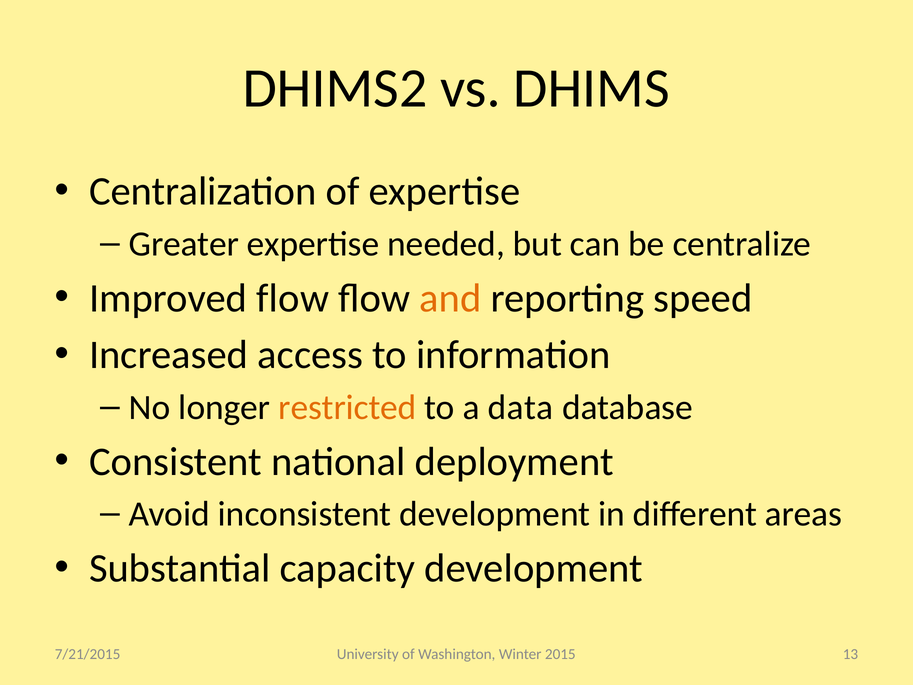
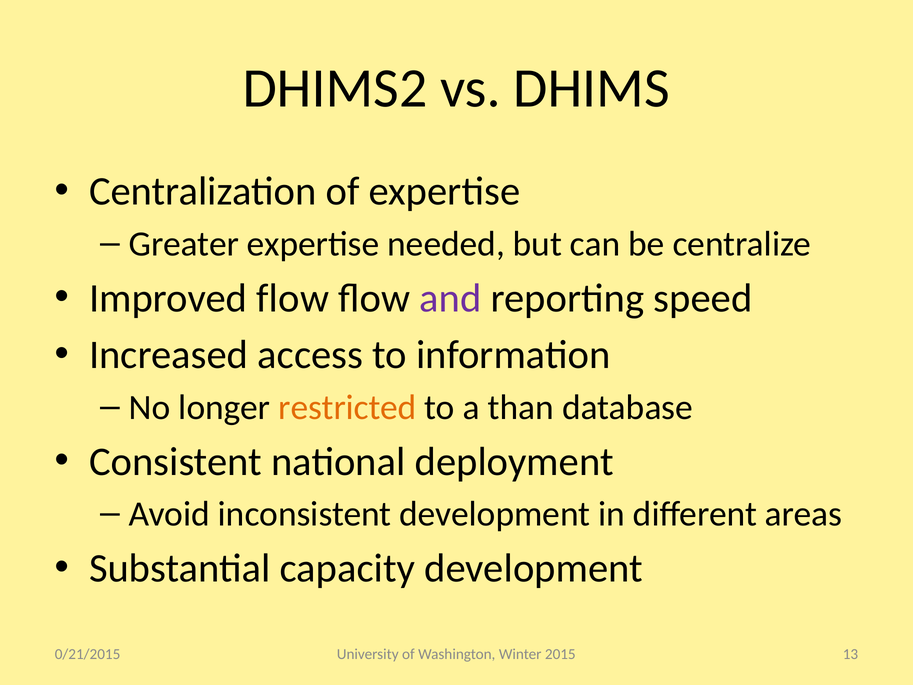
and colour: orange -> purple (450, 298)
data: data -> than (521, 407)
7/21/2015: 7/21/2015 -> 0/21/2015 (88, 654)
